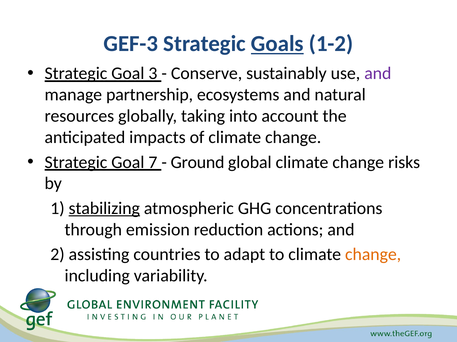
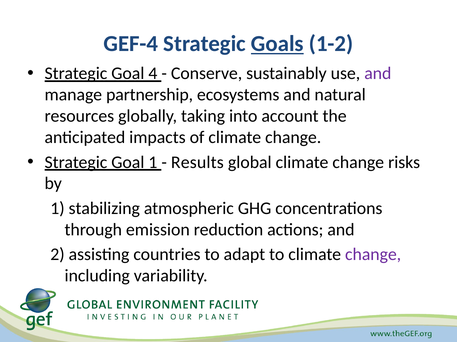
GEF-3: GEF-3 -> GEF-4 (131, 44)
3: 3 -> 4 (153, 74)
Goal 7: 7 -> 1 (153, 163)
Ground: Ground -> Results (197, 163)
stabilizing underline: present -> none (104, 209)
change colour: orange -> purple (373, 255)
